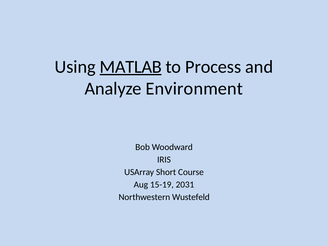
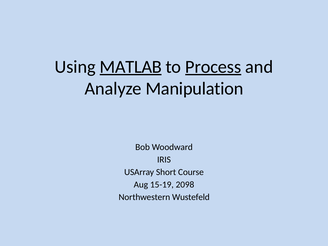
Process underline: none -> present (213, 67)
Environment: Environment -> Manipulation (195, 89)
2031: 2031 -> 2098 (185, 185)
